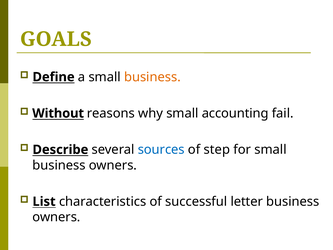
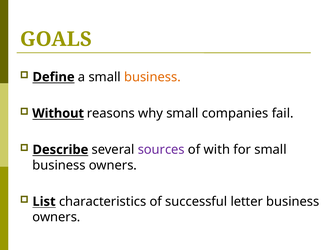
accounting: accounting -> companies (235, 113)
sources colour: blue -> purple (161, 150)
step: step -> with (217, 150)
